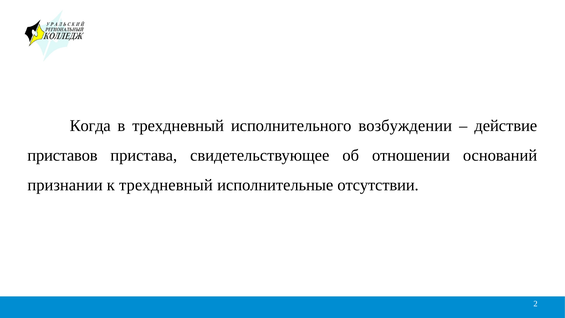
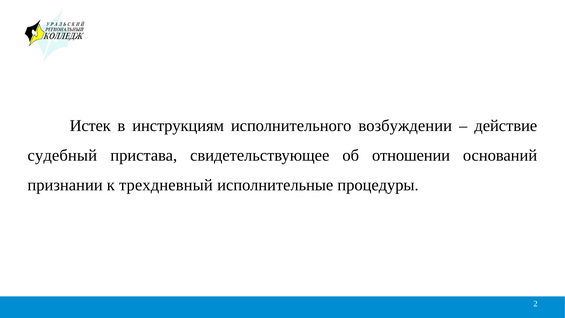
Когда: Когда -> Истек (90, 126)
в трехдневный: трехдневный -> инструкциям (178, 126)
приставов: приставов -> судебный (62, 155)
отсутствии: отсутствии -> процедуры (378, 185)
